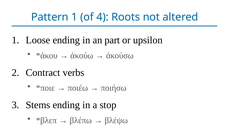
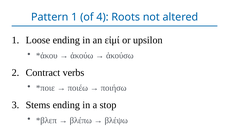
part: part -> εἰμί (112, 40)
